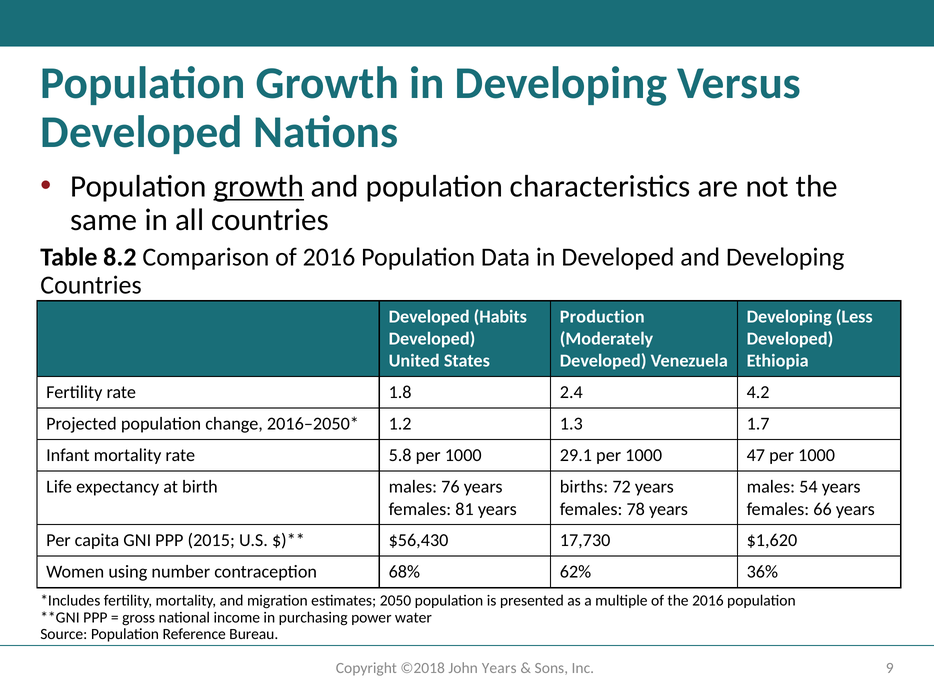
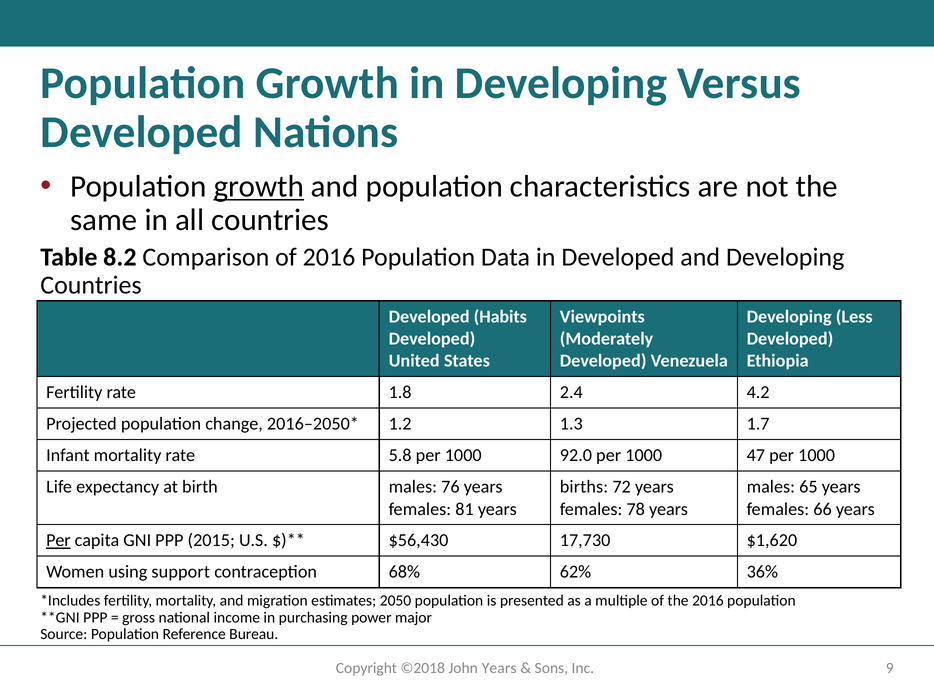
Production: Production -> Viewpoints (602, 317)
29.1: 29.1 -> 92.0 (576, 456)
54: 54 -> 65 (808, 487)
Per underline: none -> present (58, 541)
number: number -> support (181, 572)
water: water -> major (413, 618)
